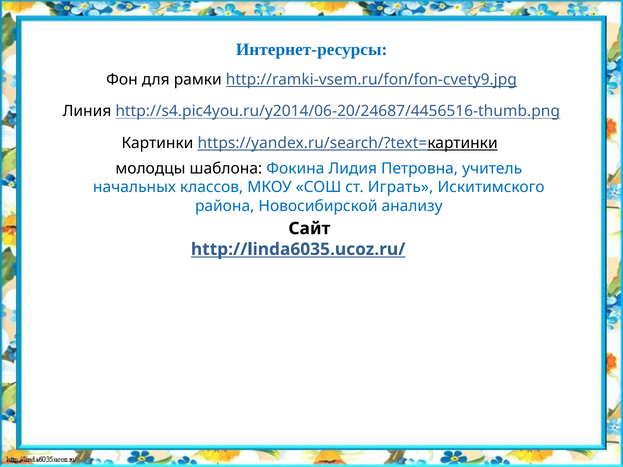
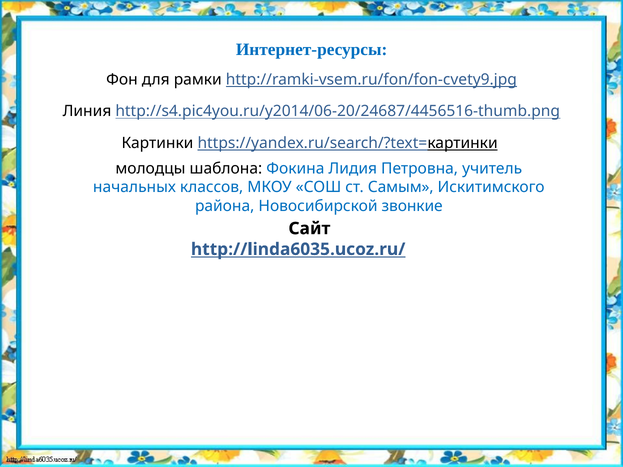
Играть: Играть -> Самым (401, 187)
анализу: анализу -> звонкие (412, 206)
